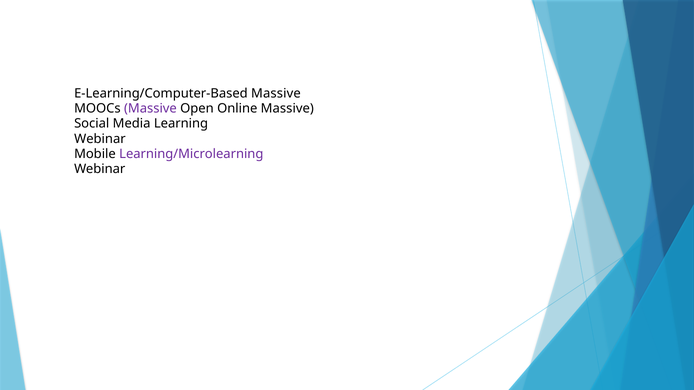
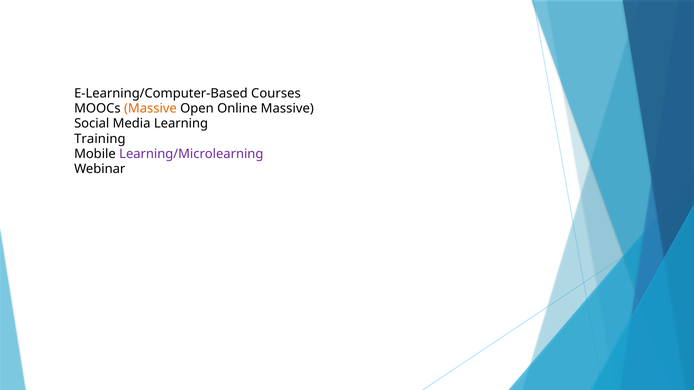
E-Learning/Computer-Based Massive: Massive -> Courses (276, 93)
Massive colour: purple -> orange (150, 109)
Webinar: Webinar -> Training (100, 139)
